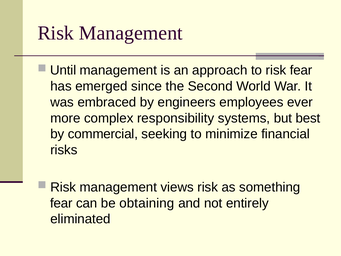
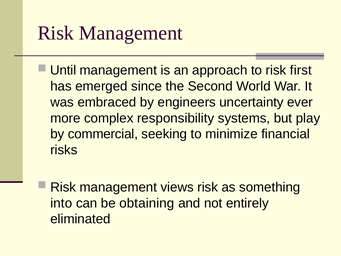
risk fear: fear -> first (301, 70)
employees: employees -> uncertainty (251, 102)
best: best -> play (308, 118)
fear: fear -> into (61, 203)
